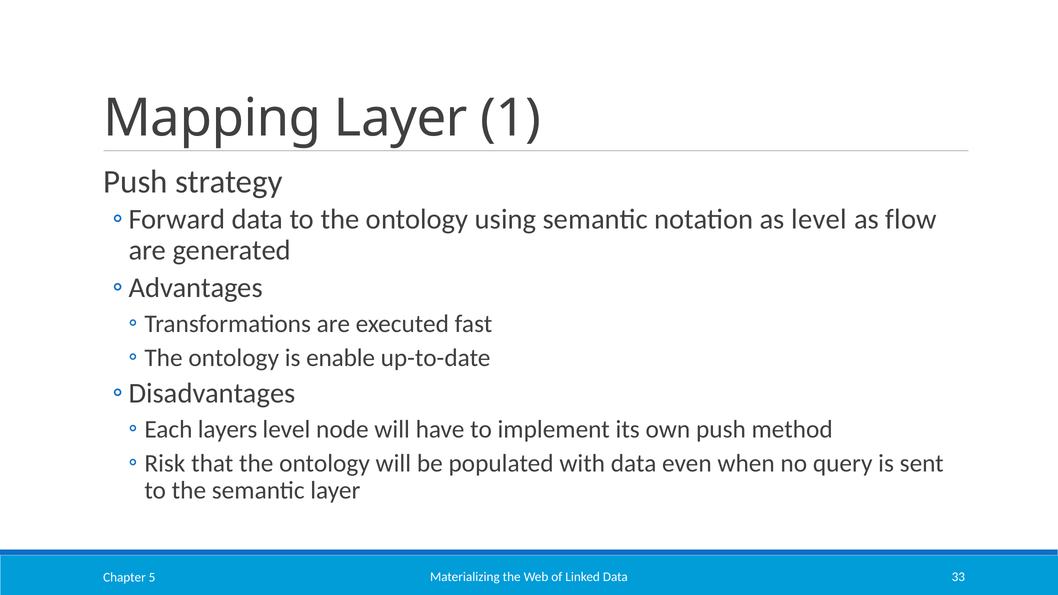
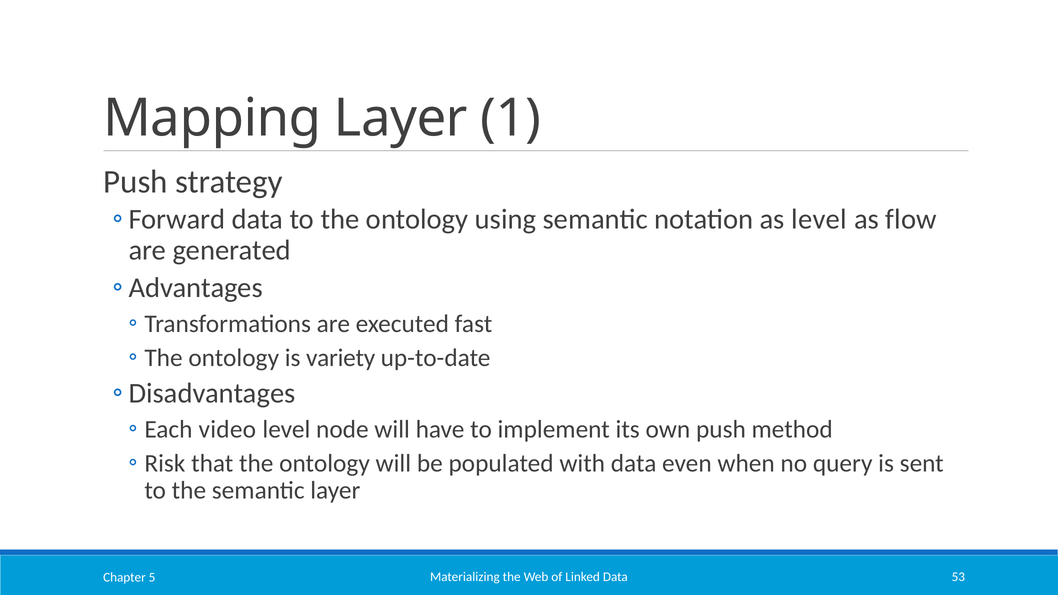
enable: enable -> variety (341, 358)
layers: layers -> video (227, 429)
33: 33 -> 53 (958, 577)
